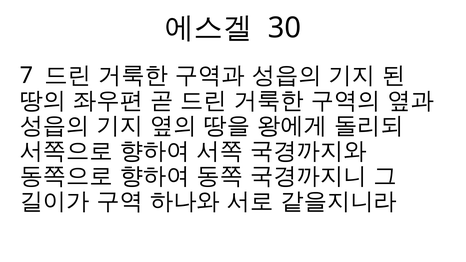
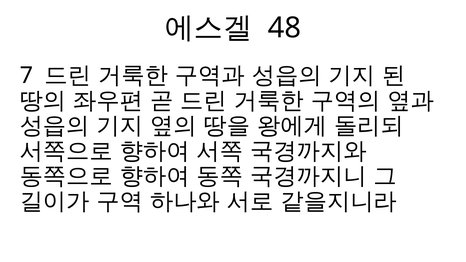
30: 30 -> 48 (285, 28)
